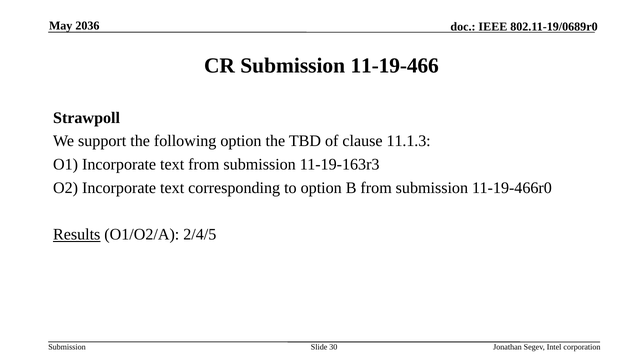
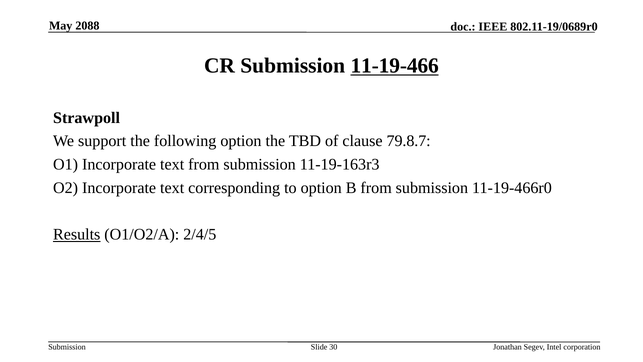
2036: 2036 -> 2088 (87, 26)
11-19-466 underline: none -> present (395, 66)
11.1.3: 11.1.3 -> 79.8.7 (409, 141)
